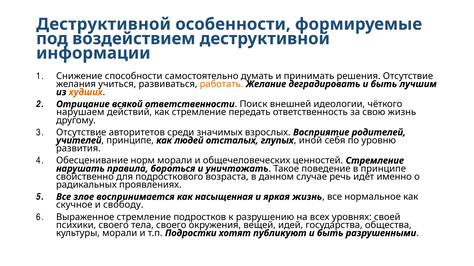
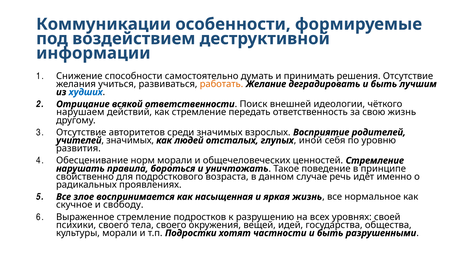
Деструктивной: Деструктивной -> Коммуникации (104, 24)
худших colour: orange -> blue (86, 92)
принципе: принципе -> значимых (130, 141)
публикуют: публикуют -> частности (280, 234)
